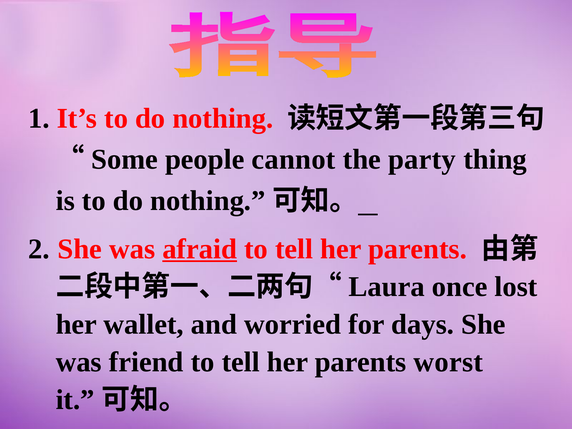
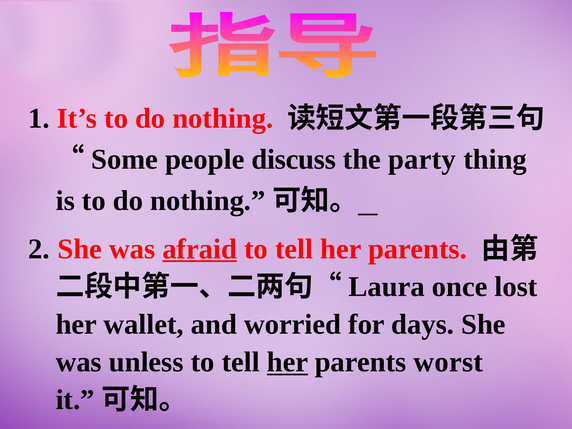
cannot: cannot -> discuss (294, 160)
friend: friend -> unless (146, 362)
her underline: none -> present (288, 362)
